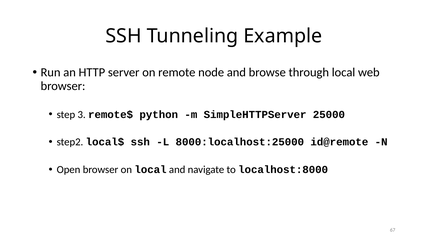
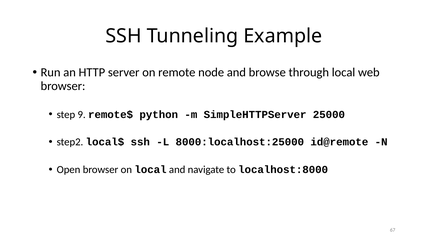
3: 3 -> 9 (82, 114)
